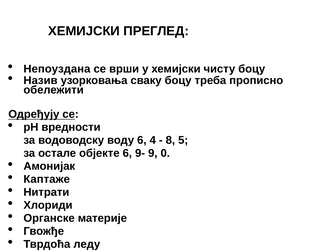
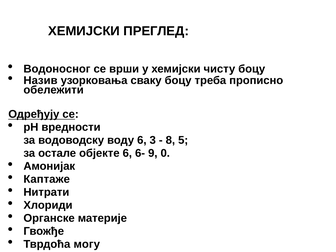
Непоуздана: Непоуздана -> Водоносног (57, 69)
4: 4 -> 3 (153, 140)
9-: 9- -> 6- (140, 153)
леду: леду -> могу (87, 244)
